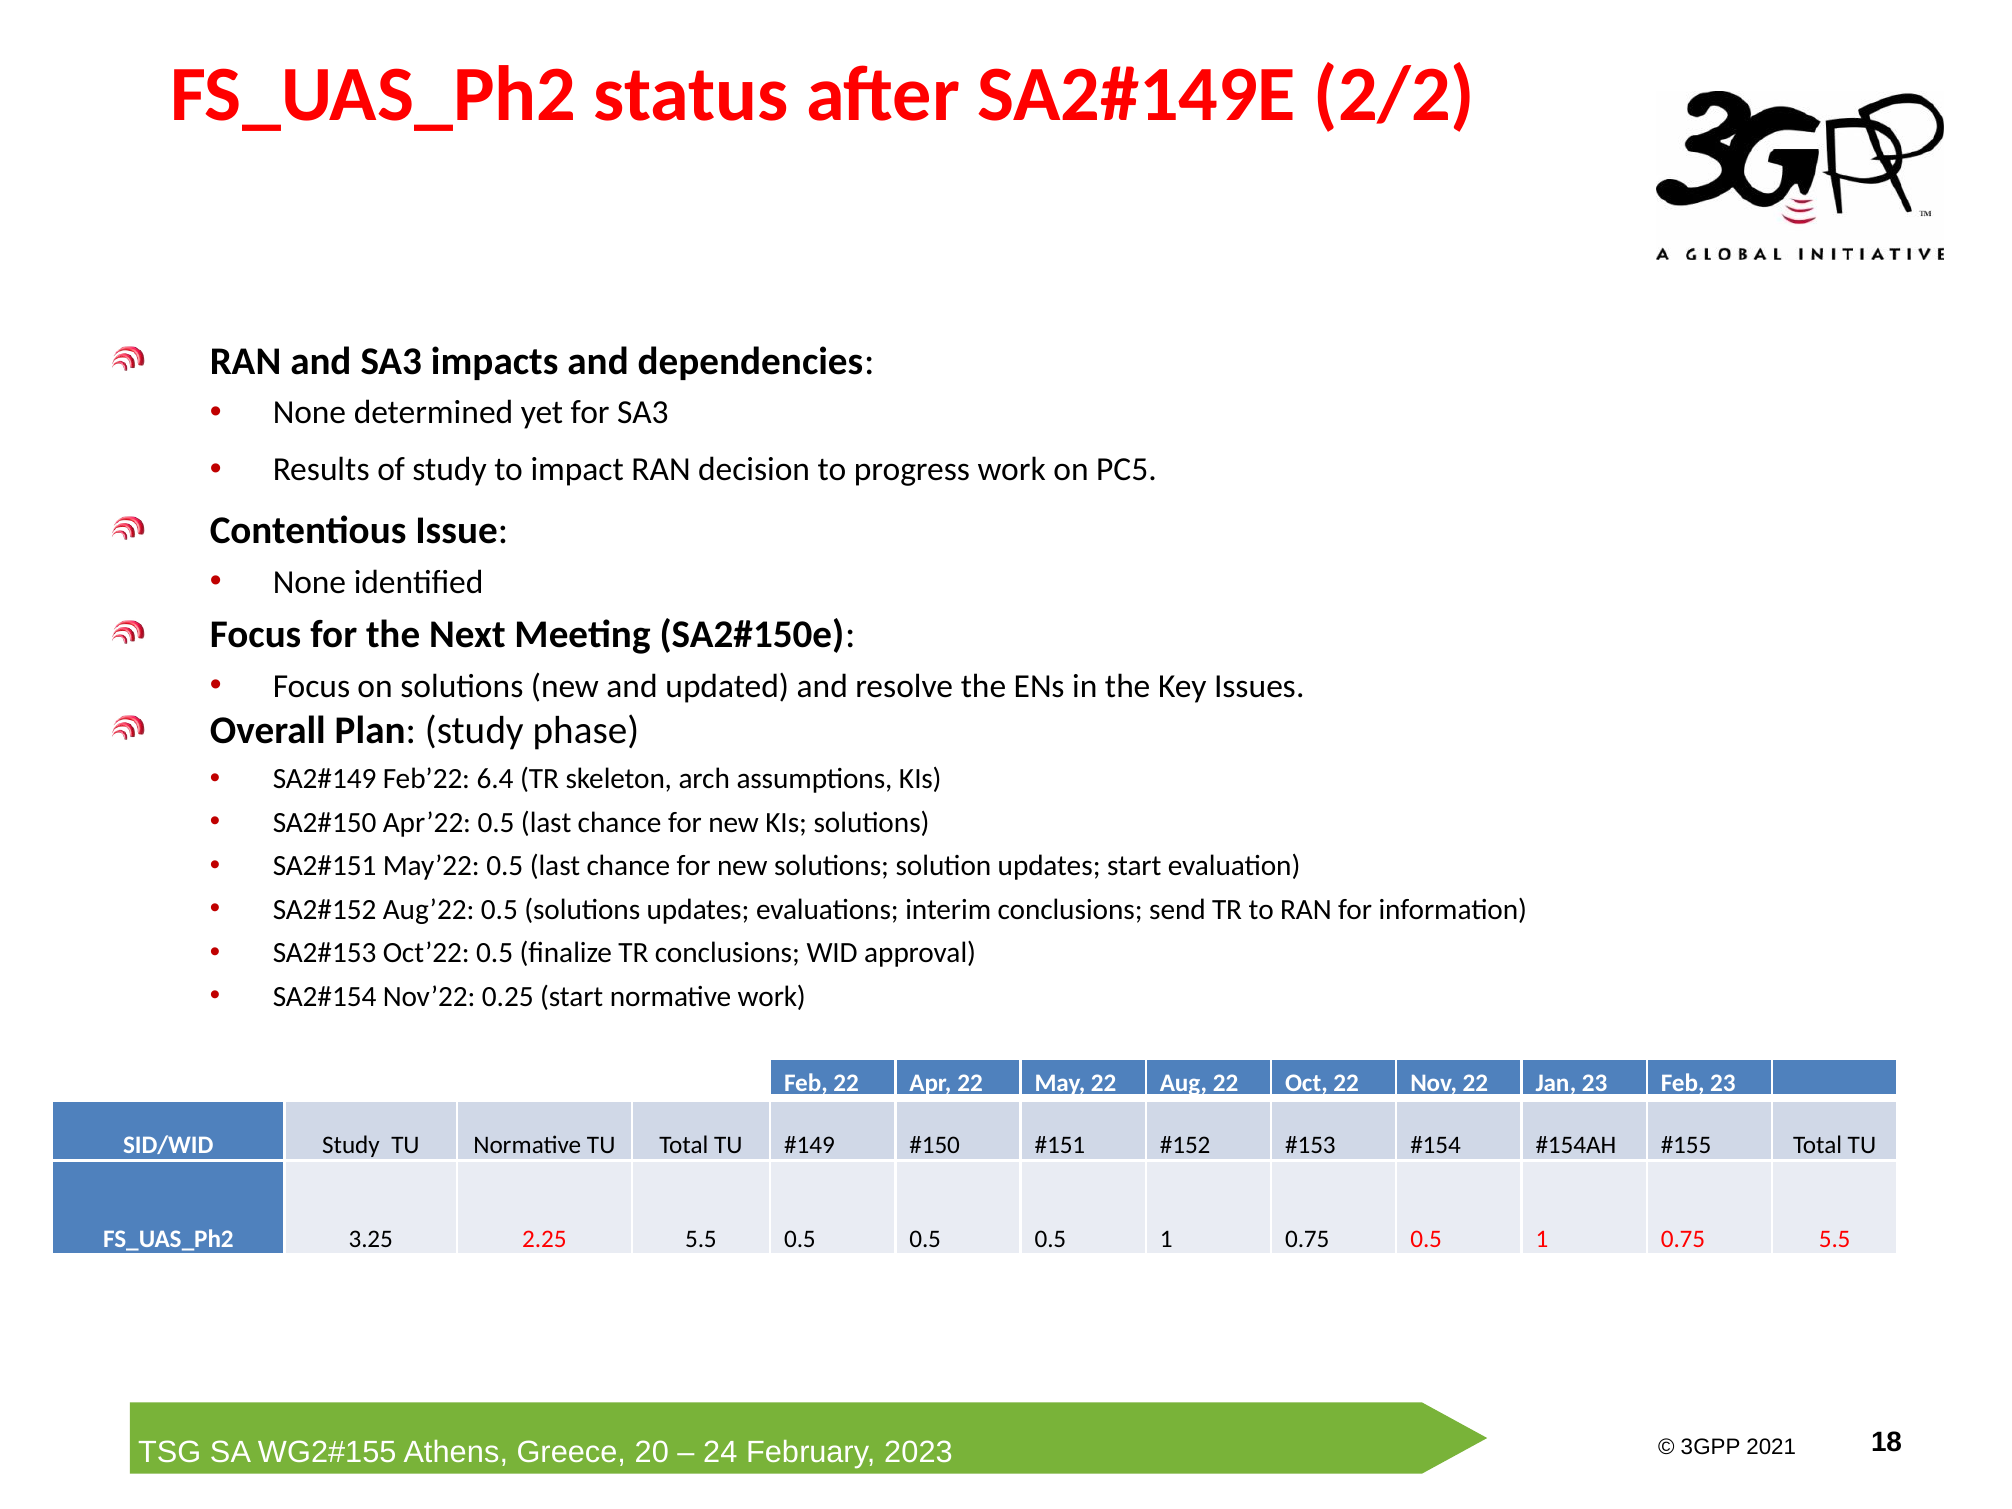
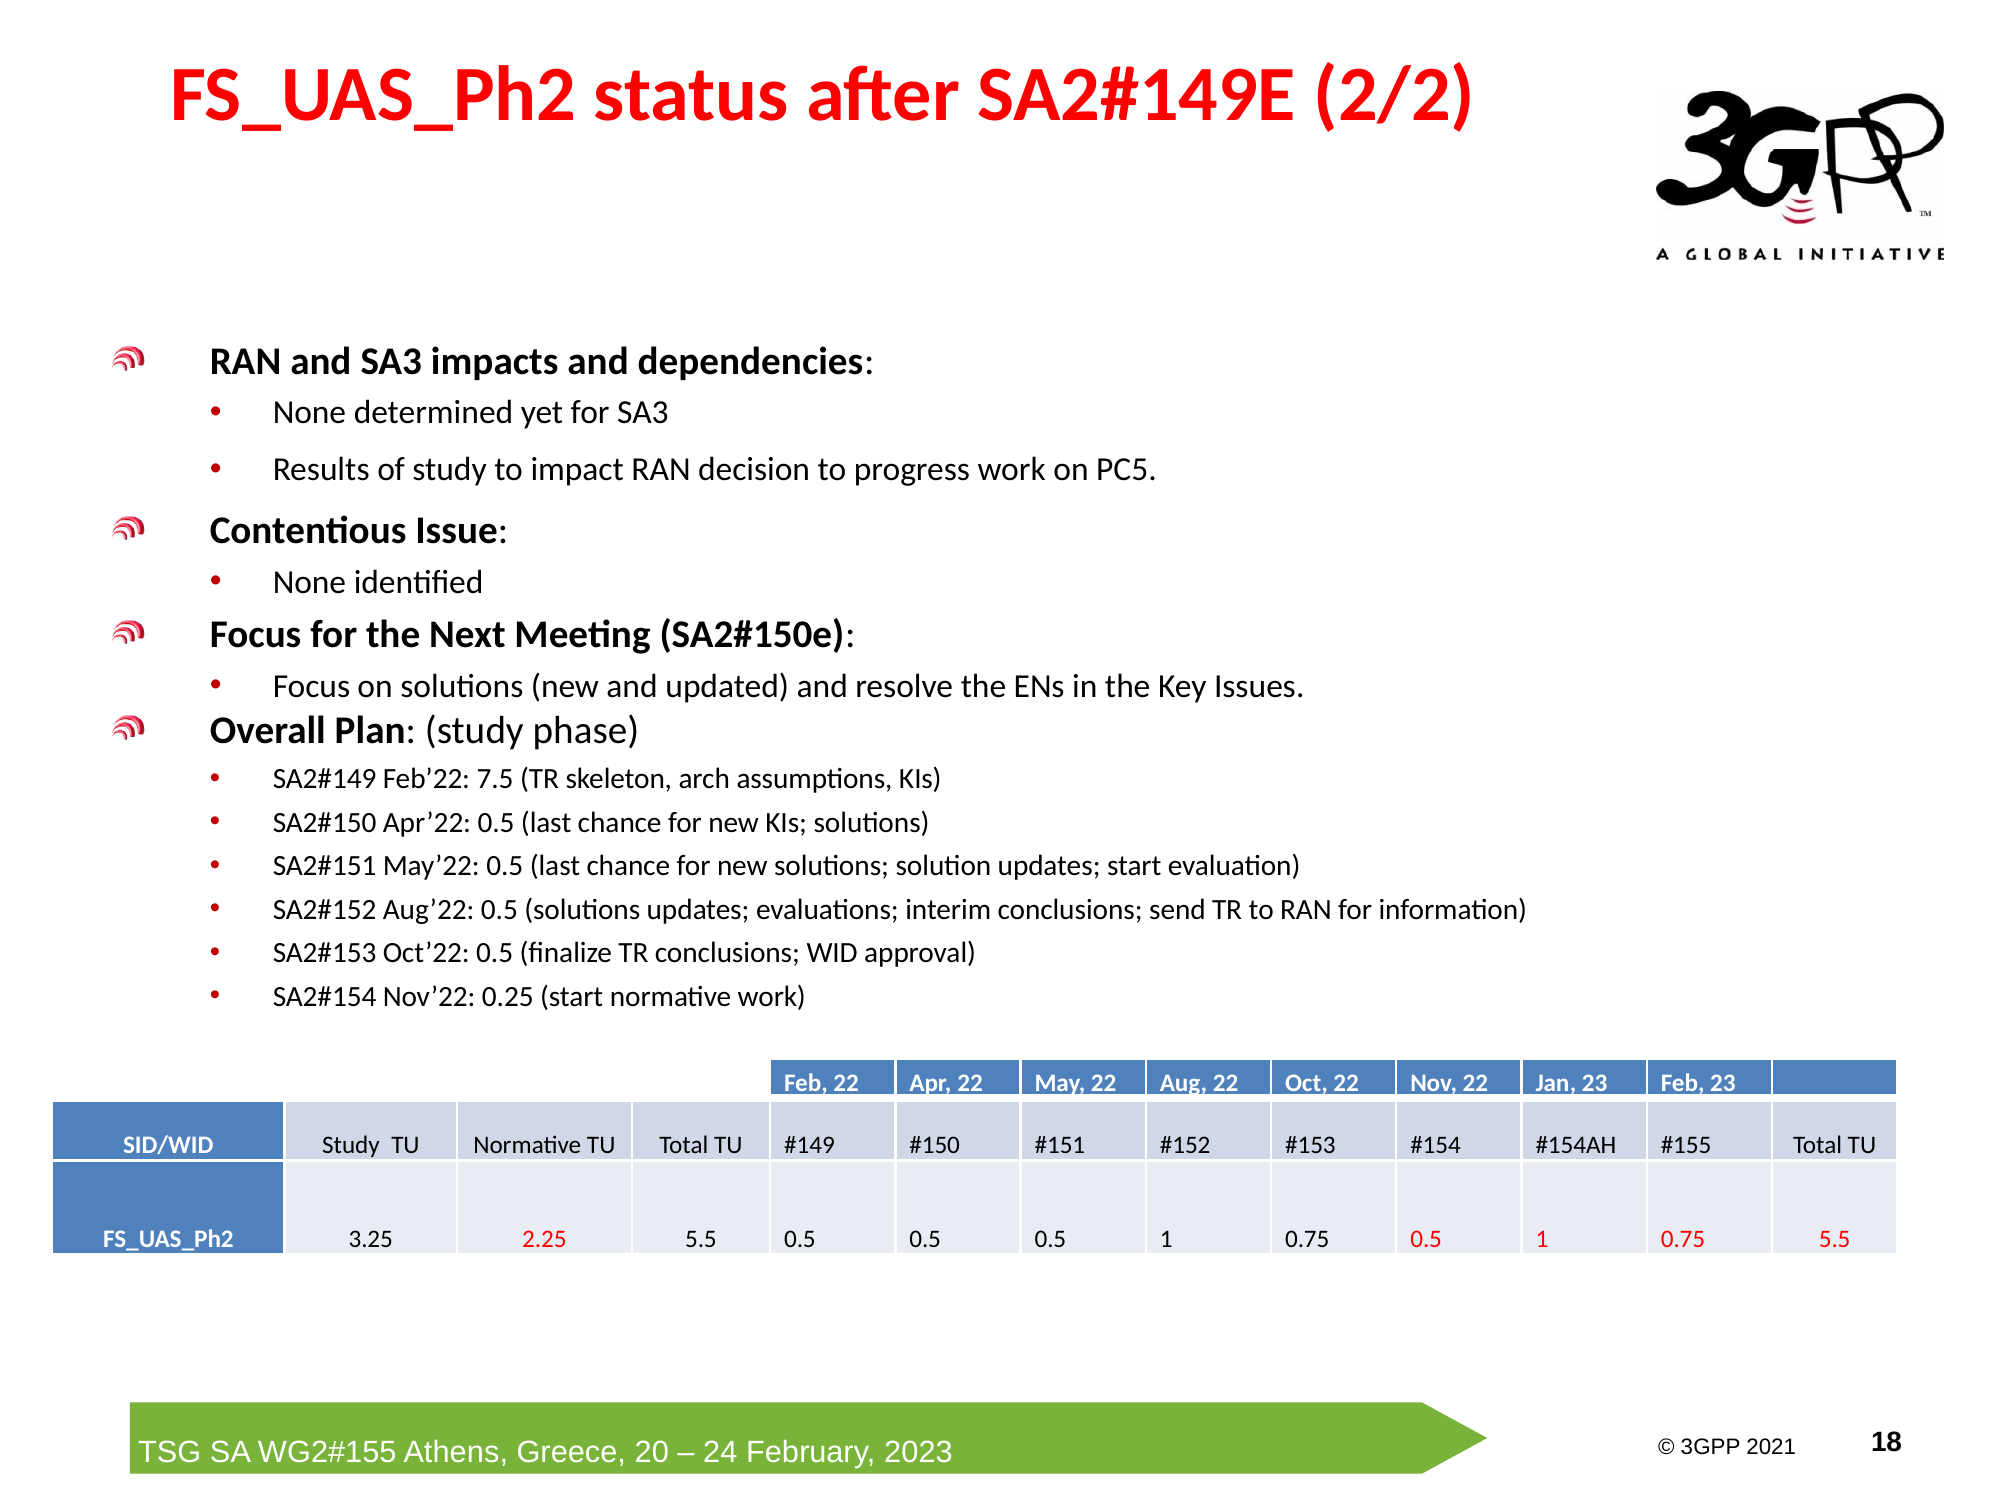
6.4: 6.4 -> 7.5 (495, 779)
